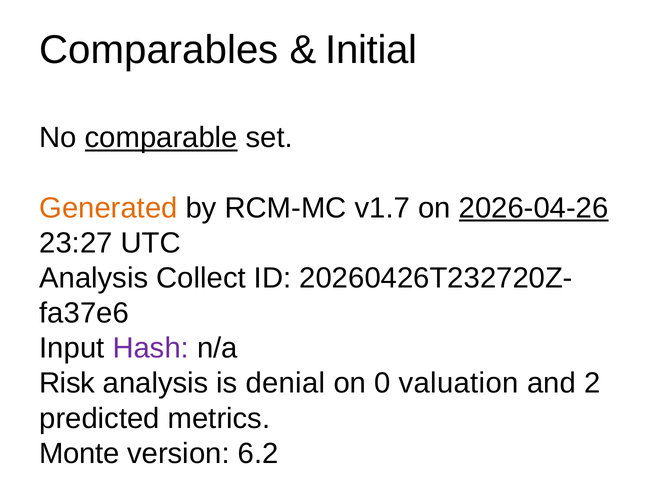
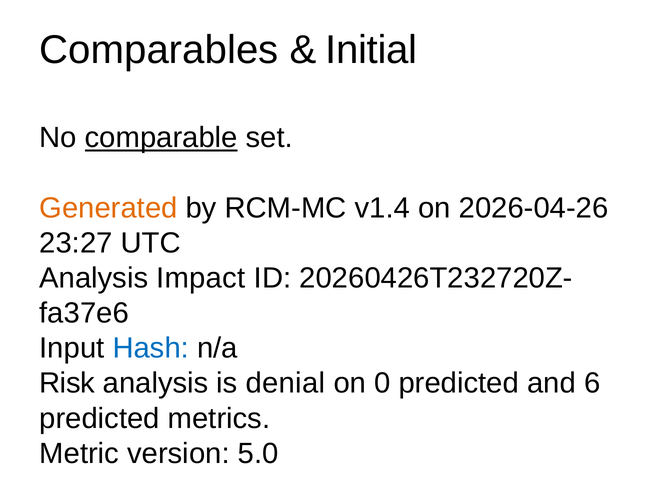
v1.7: v1.7 -> v1.4 (382, 208)
2026-04-26 underline: present -> none (534, 208)
Collect: Collect -> Impact (201, 278)
Hash colour: purple -> blue (151, 349)
0 valuation: valuation -> predicted (459, 384)
2: 2 -> 6 (592, 384)
Monte: Monte -> Metric (79, 454)
6.2: 6.2 -> 5.0 (258, 454)
